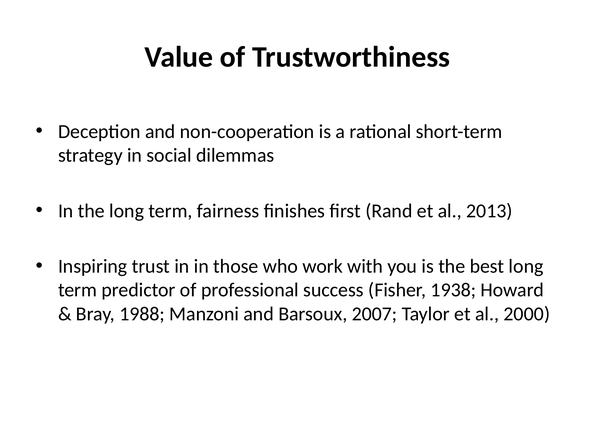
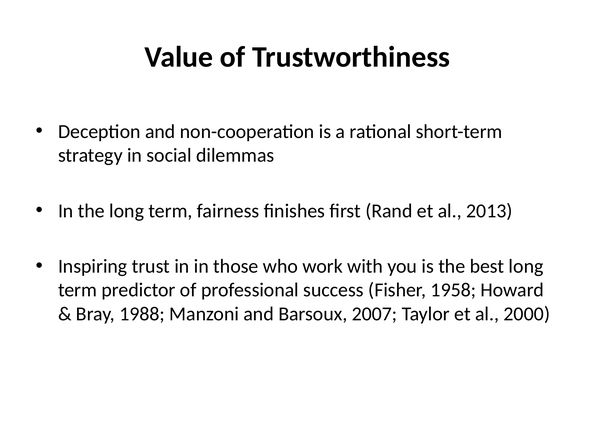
1938: 1938 -> 1958 (453, 290)
